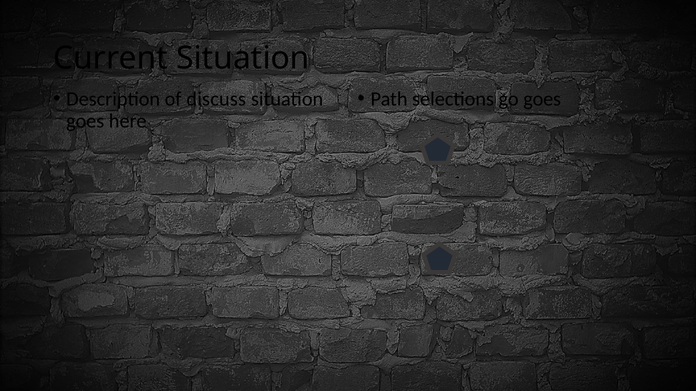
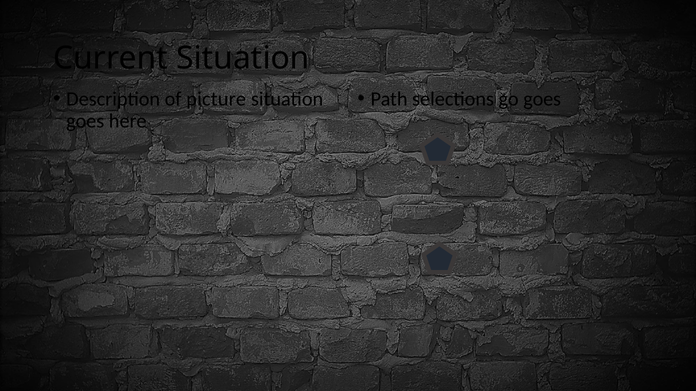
discuss: discuss -> picture (216, 99)
